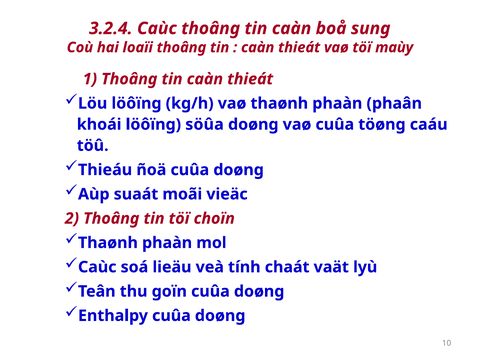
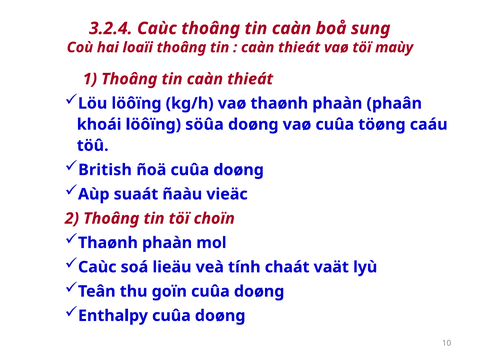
Thieáu: Thieáu -> British (105, 170)
moãi: moãi -> ñaàu (182, 194)
